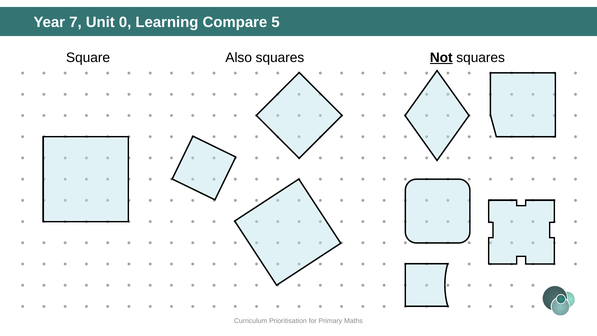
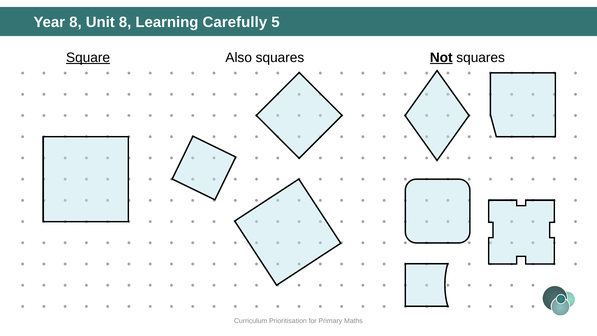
Year 7: 7 -> 8 (75, 22)
Unit 0: 0 -> 8 (125, 22)
Compare: Compare -> Carefully (235, 22)
Square underline: none -> present (88, 58)
